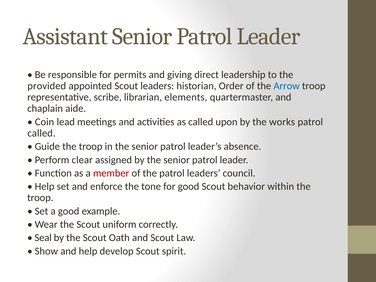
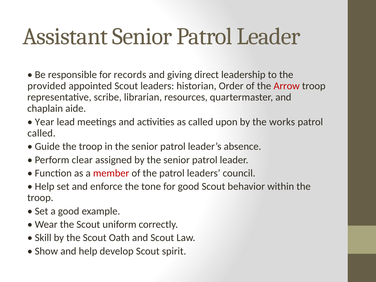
permits: permits -> records (130, 75)
Arrow colour: blue -> red (287, 86)
elements: elements -> resources (186, 97)
Coin: Coin -> Year (45, 122)
Seal: Seal -> Skill (43, 238)
